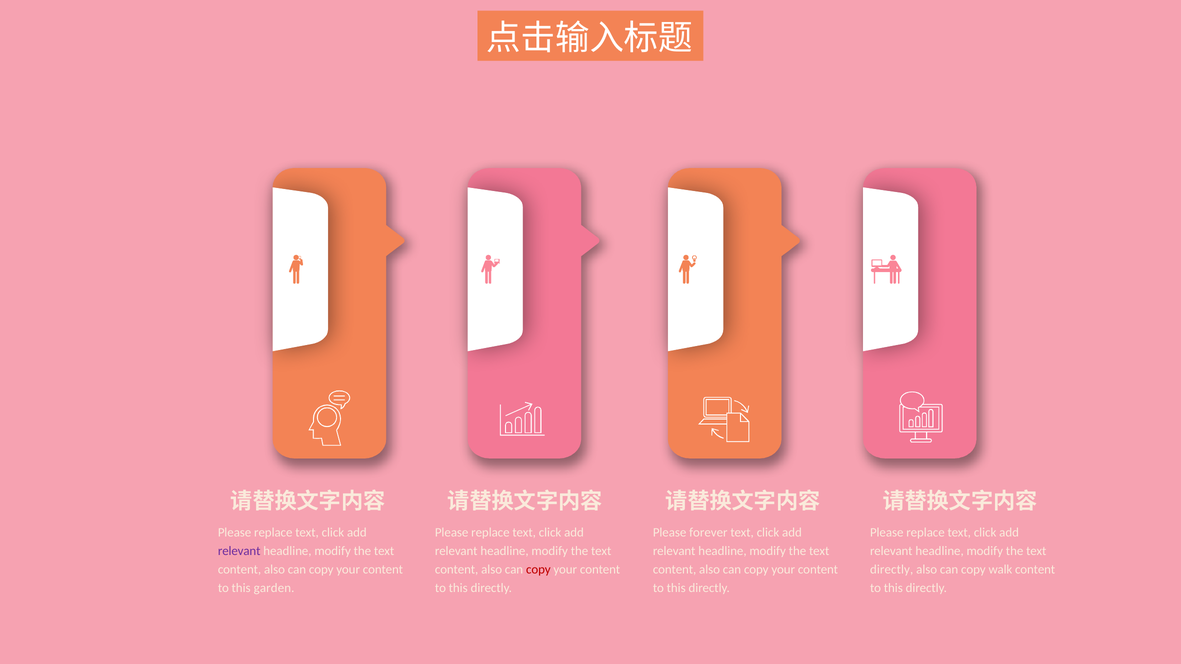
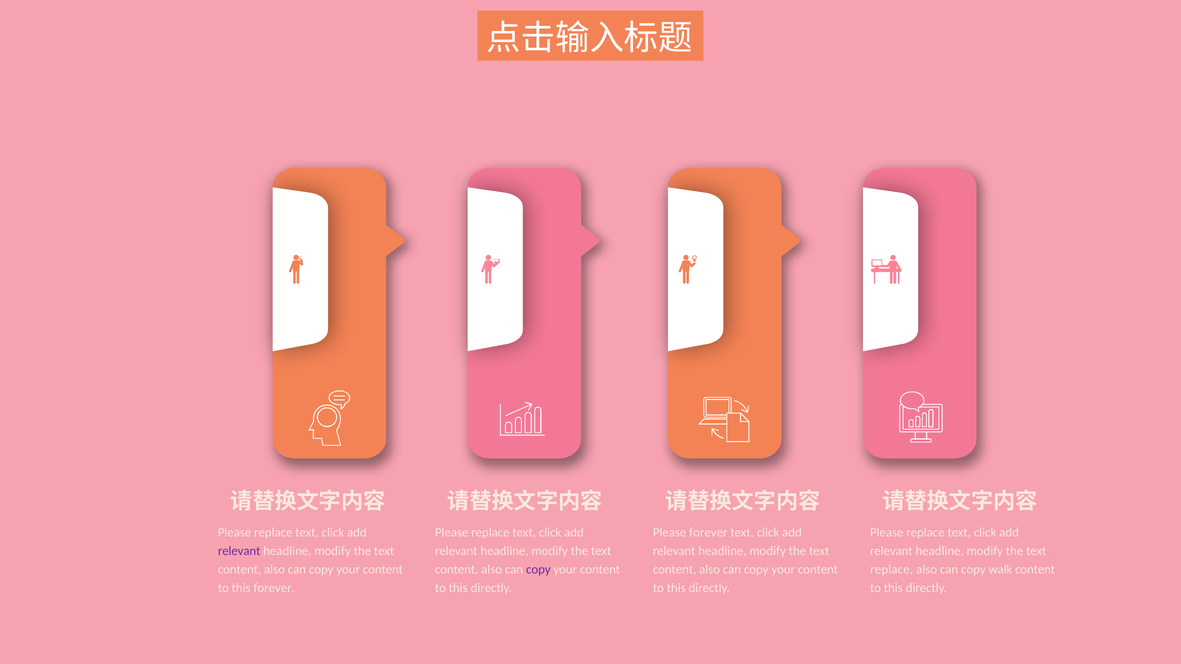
copy colour: red -> purple (538, 570)
directly: directly -> replace (892, 570)
this garden: garden -> forever (274, 588)
